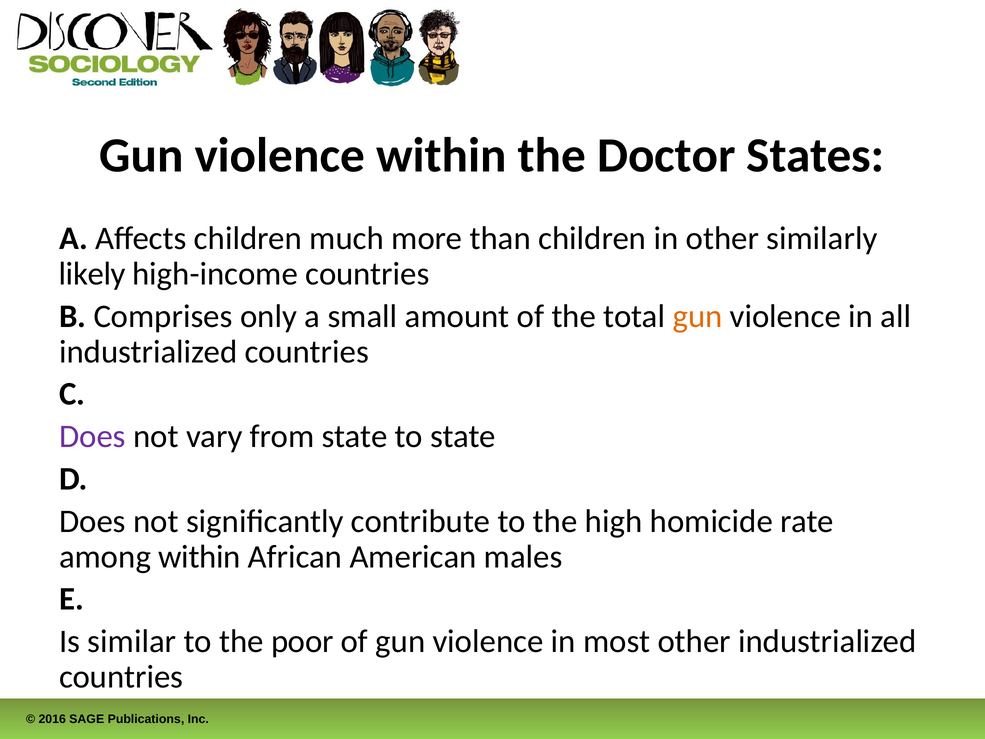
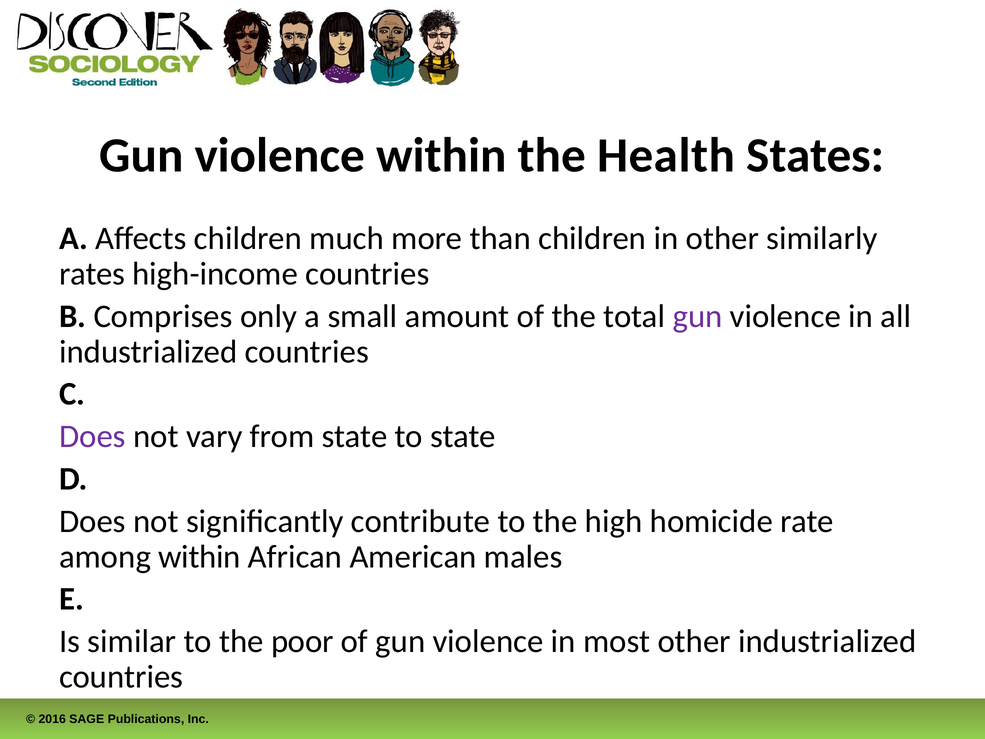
Doctor: Doctor -> Health (666, 155)
likely: likely -> rates (92, 274)
gun colour: orange -> purple (698, 316)
